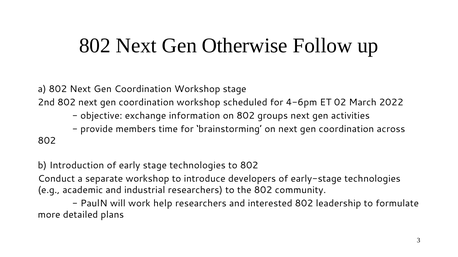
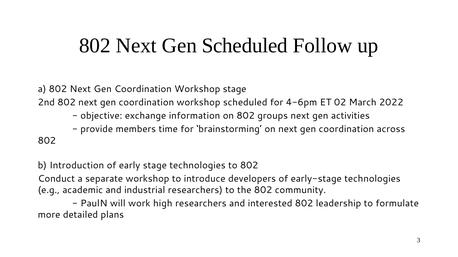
Gen Otherwise: Otherwise -> Scheduled (245, 46)
help: help -> high (163, 204)
